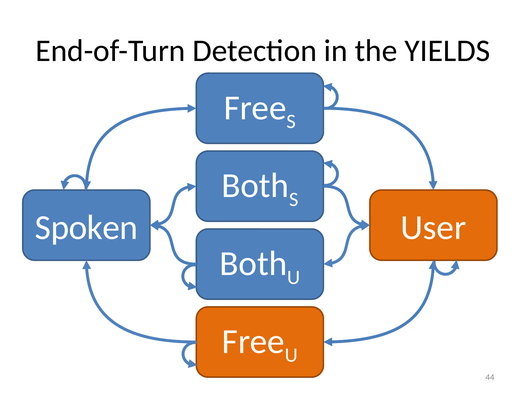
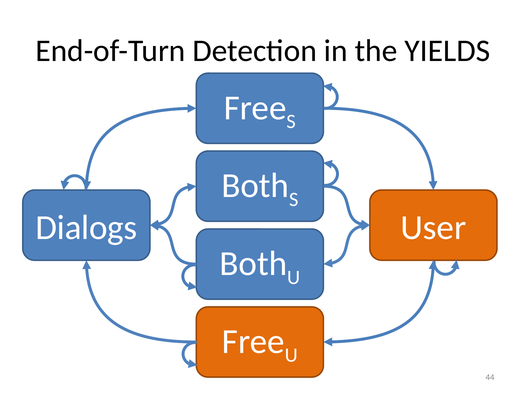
Spoken: Spoken -> Dialogs (86, 227)
